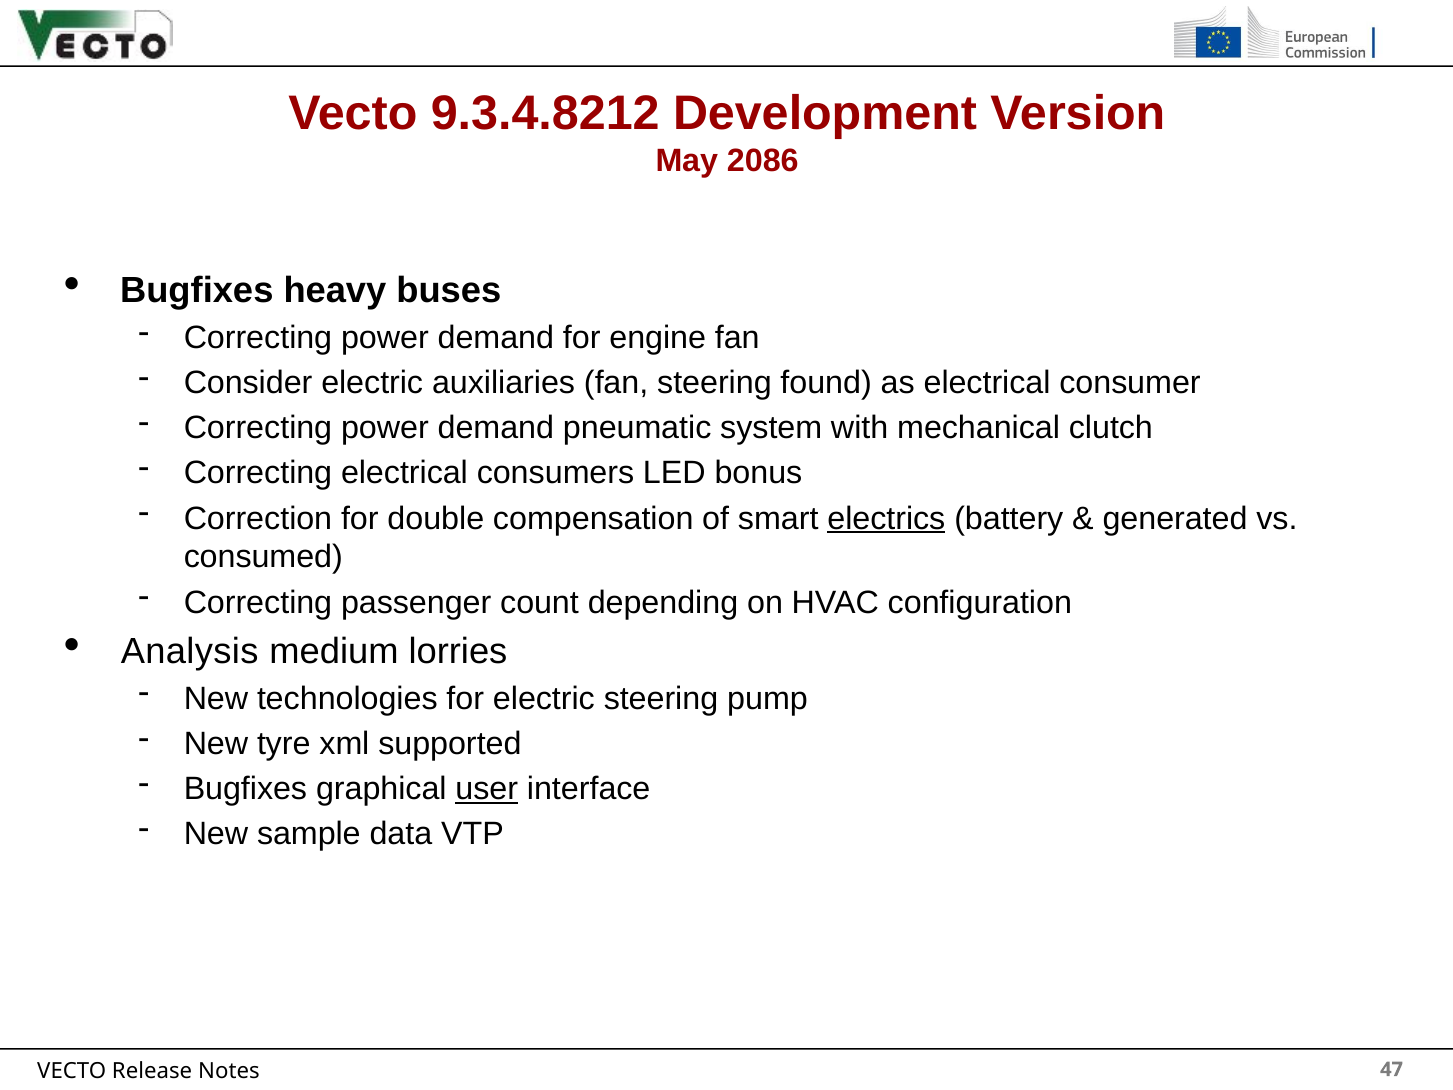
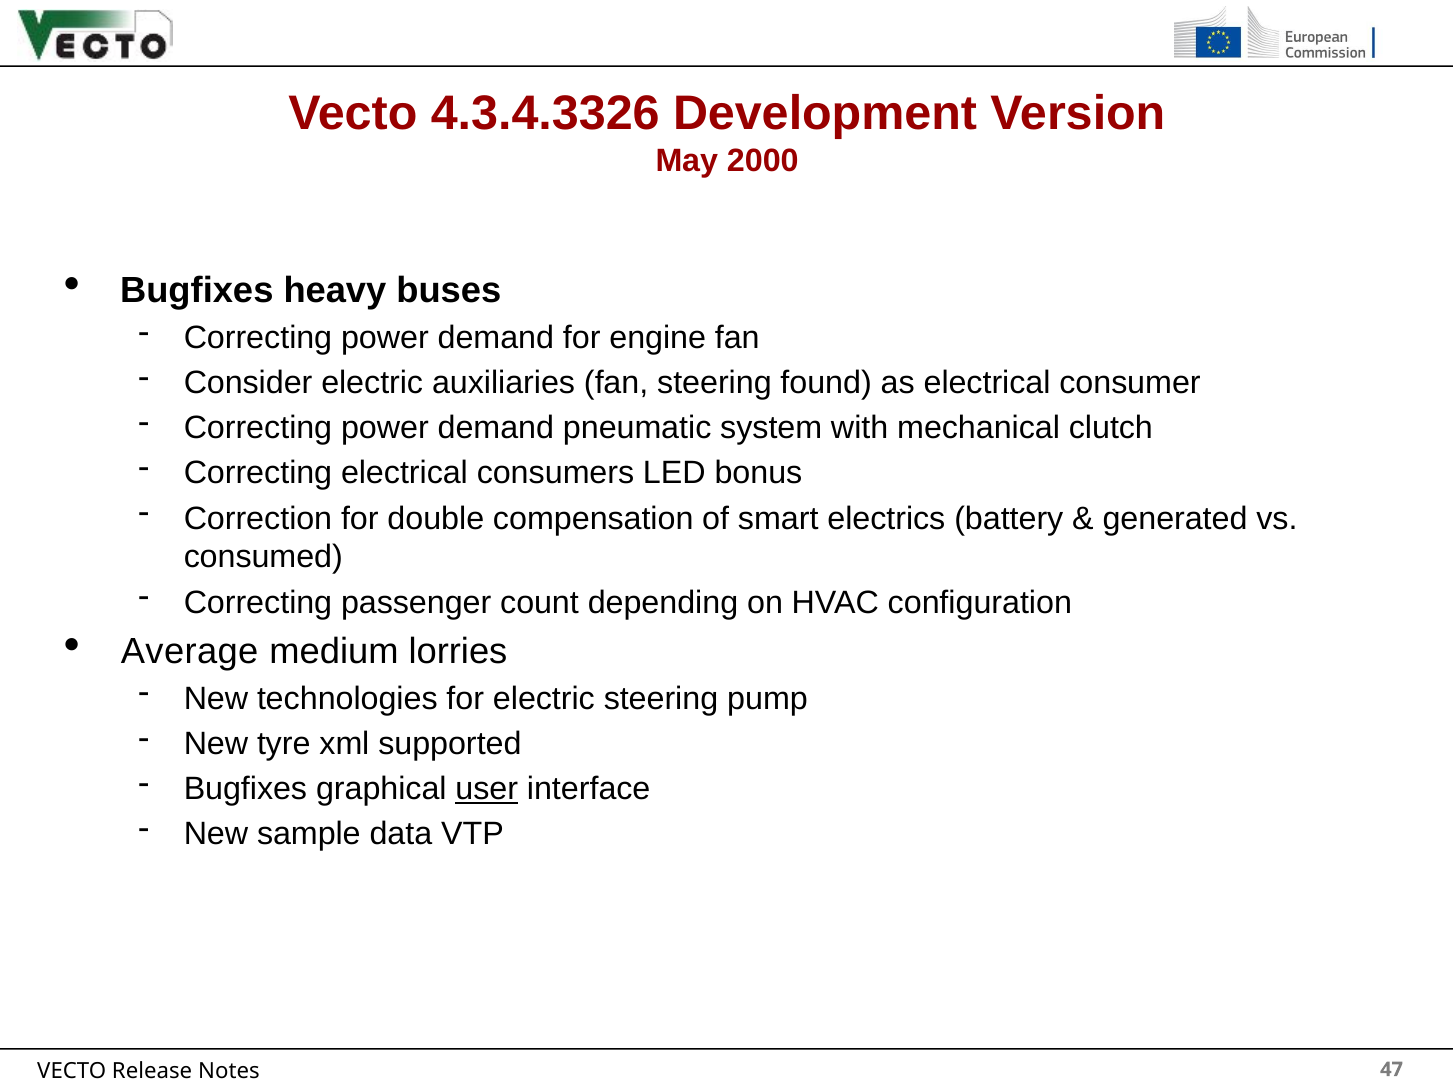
9.3.4.8212: 9.3.4.8212 -> 4.3.4.3326 (545, 114)
2086: 2086 -> 2000 (763, 161)
electrics underline: present -> none (886, 518)
Analysis: Analysis -> Average (190, 651)
